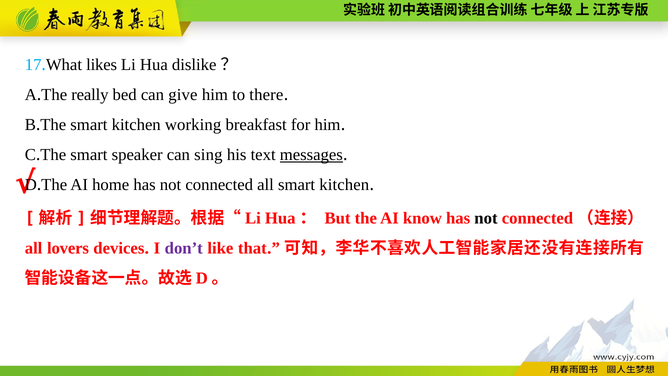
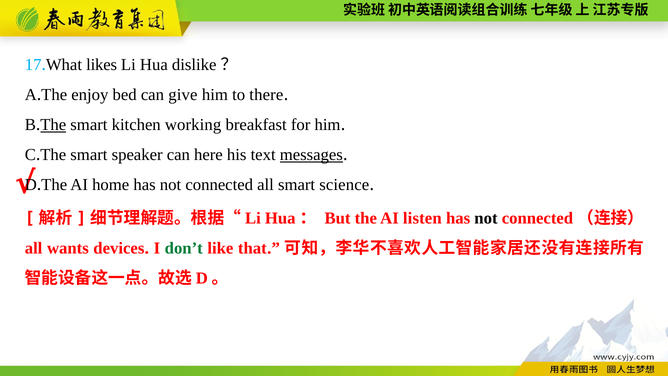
really: really -> enjoy (90, 95)
The underline: none -> present (53, 125)
sing: sing -> here (208, 155)
all smart kitchen: kitchen -> science (344, 185)
know: know -> listen (422, 218)
lovers: lovers -> wants (68, 248)
don’t colour: purple -> green (184, 248)
